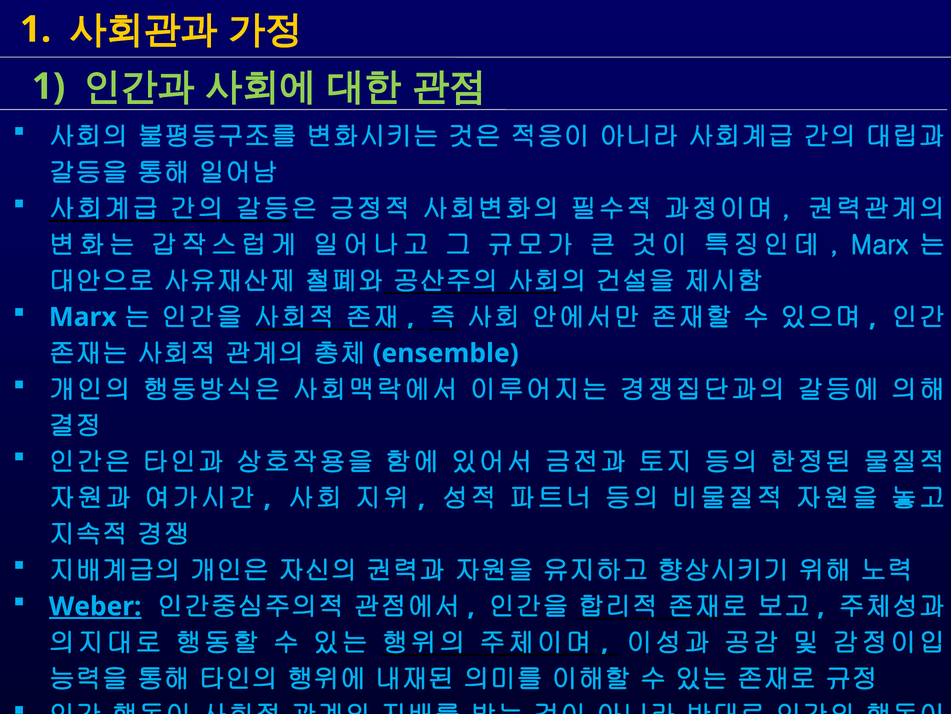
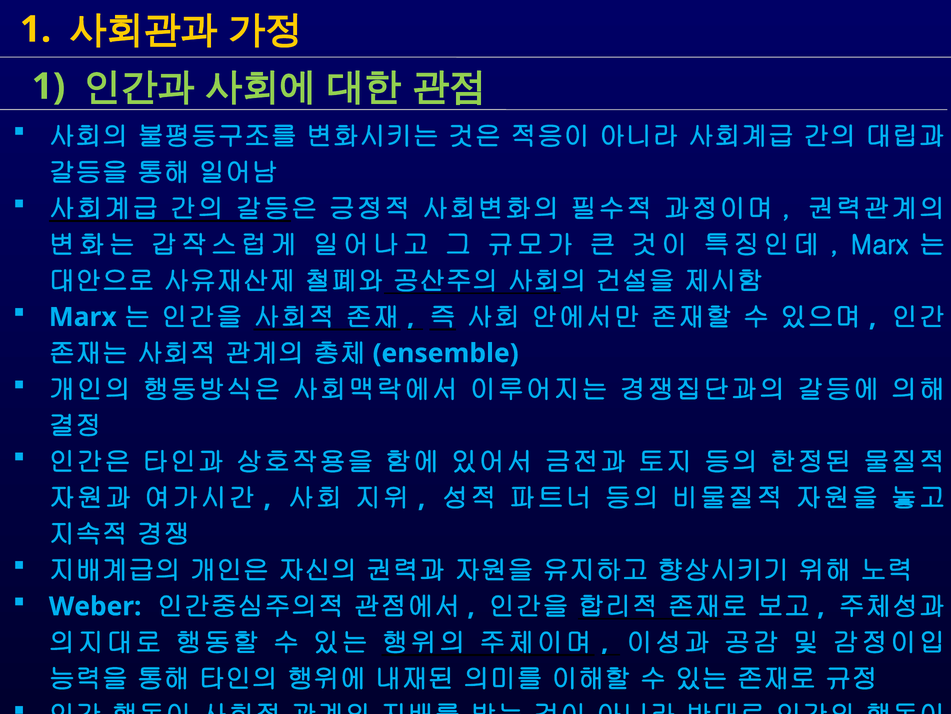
Weber underline: present -> none (95, 606)
